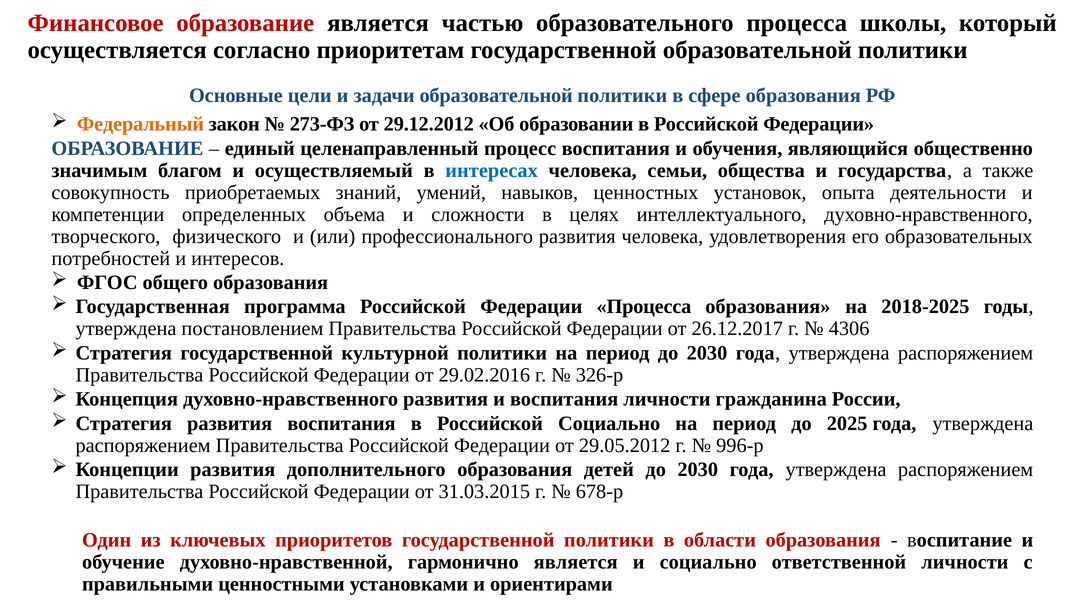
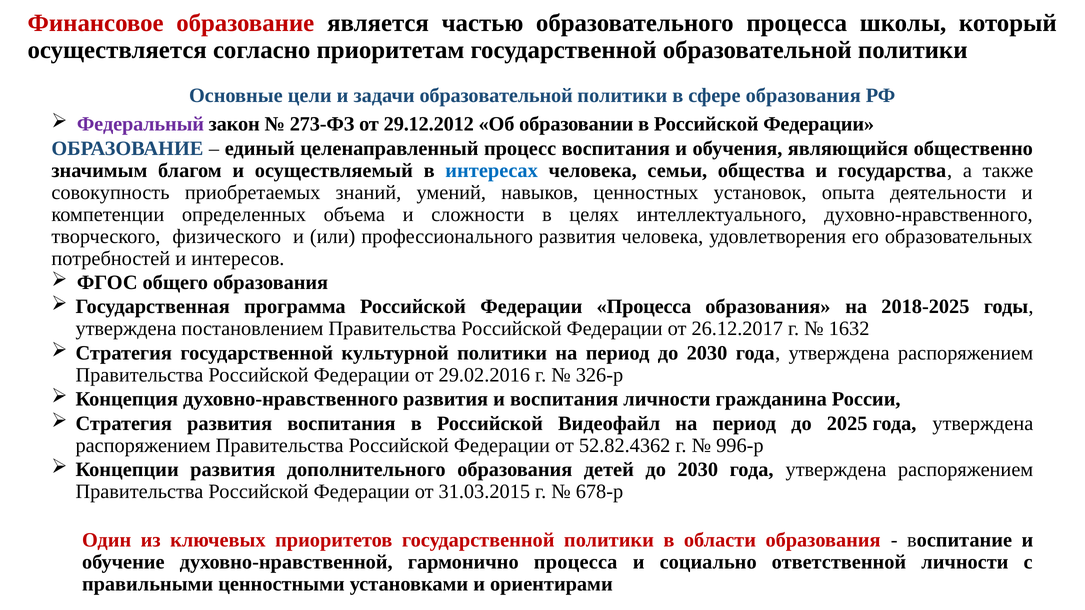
Федеральный colour: orange -> purple (141, 124)
4306: 4306 -> 1632 (849, 329)
Российской Социально: Социально -> Видеофайл (609, 424)
29.05.2012: 29.05.2012 -> 52.82.4362 (625, 446)
гармонично является: является -> процесса (576, 562)
